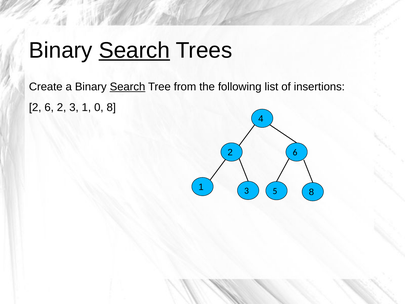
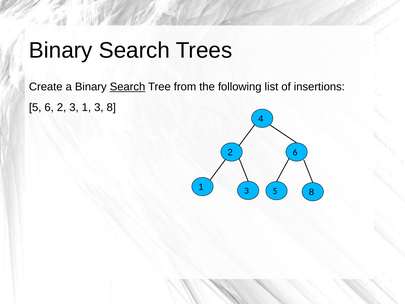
Search underline: present -> none (134, 50)
2: 2 -> 5 (35, 107)
3 1 0: 0 -> 3 (99, 107)
